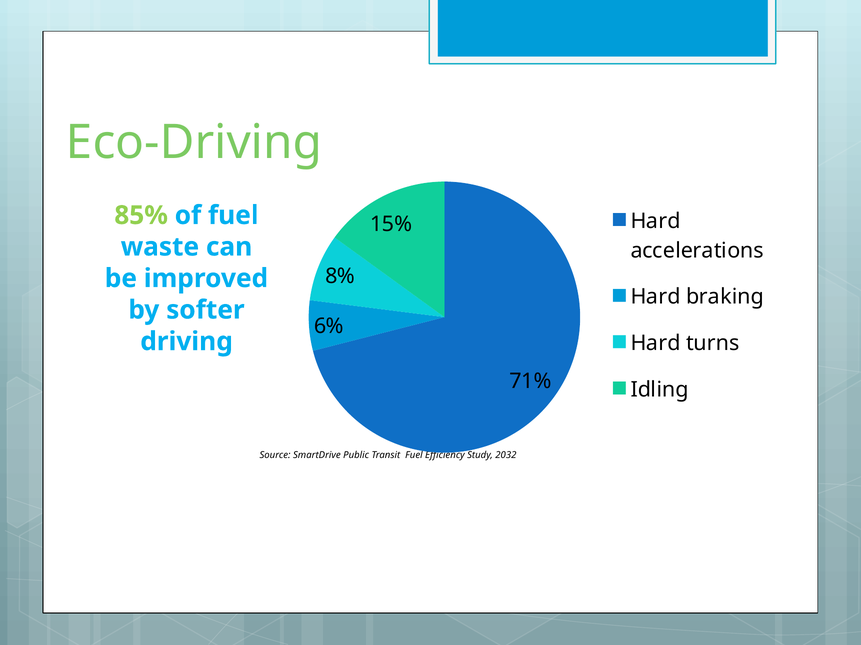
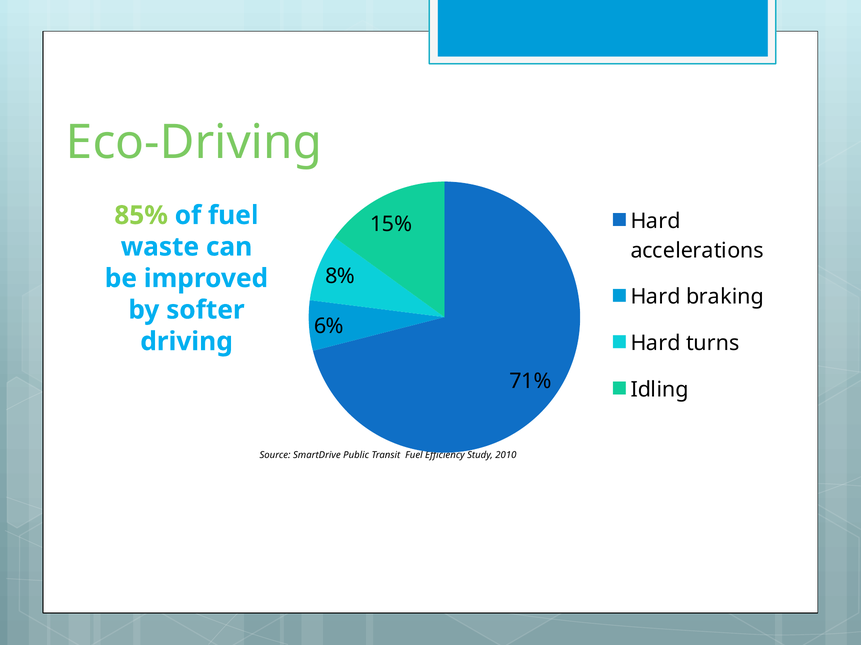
2032: 2032 -> 2010 (506, 455)
